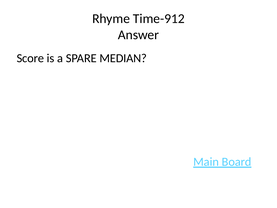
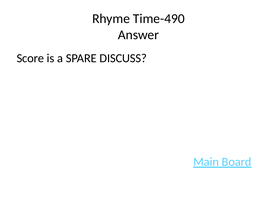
Time-912: Time-912 -> Time-490 (159, 19)
MEDIAN: MEDIAN -> DISCUSS (123, 58)
